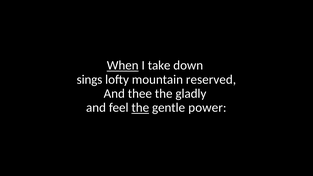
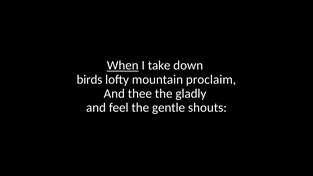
sings: sings -> birds (90, 80)
reserved: reserved -> proclaim (211, 80)
the underline: present -> none (140, 108)
power: power -> shouts (207, 108)
